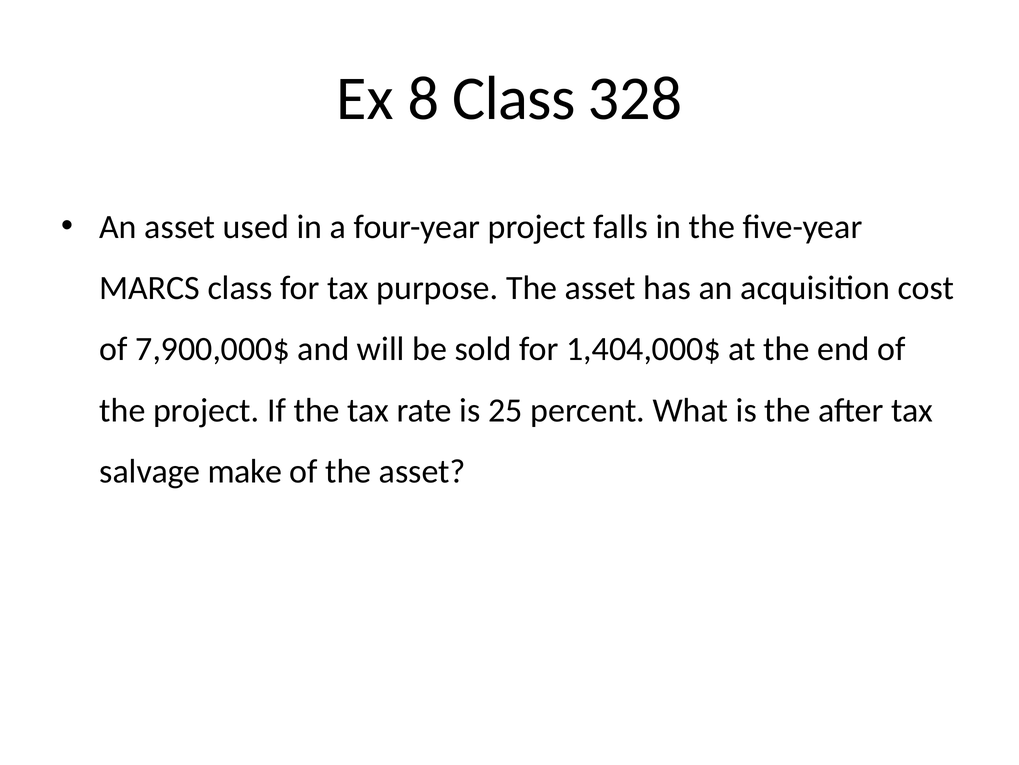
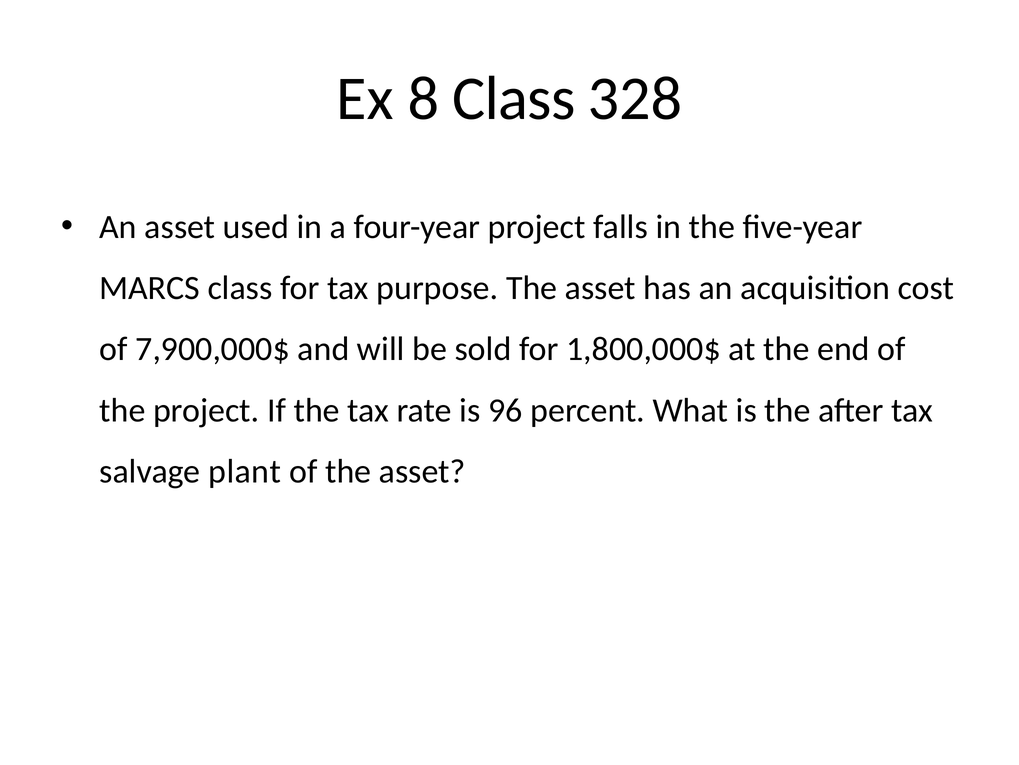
1,404,000$: 1,404,000$ -> 1,800,000$ (644, 349)
25: 25 -> 96 (505, 410)
make: make -> plant (245, 471)
